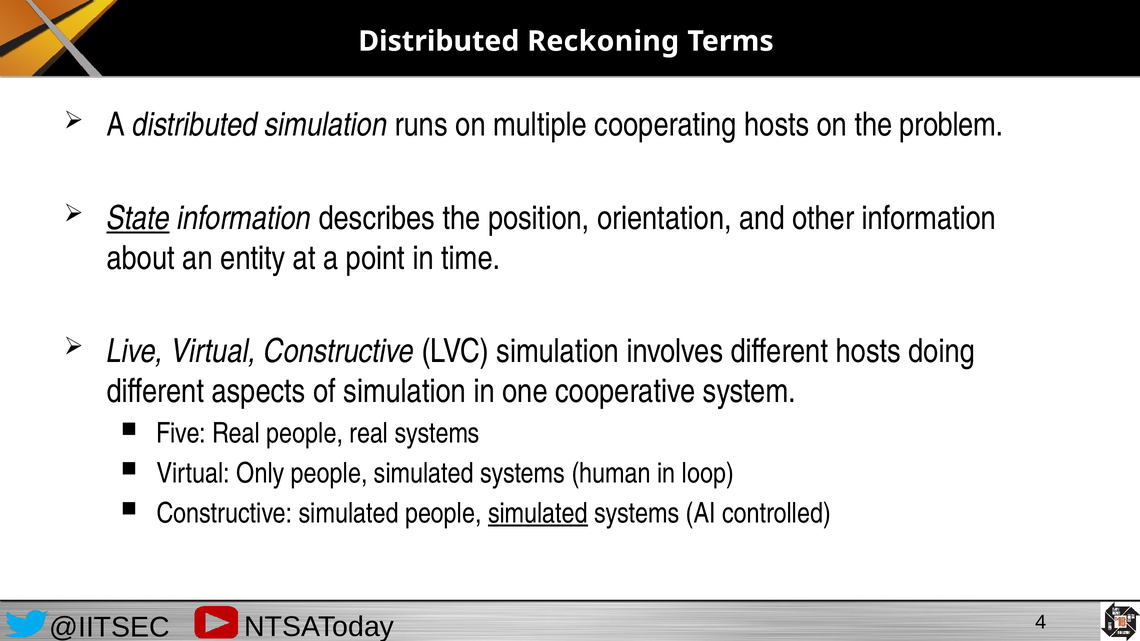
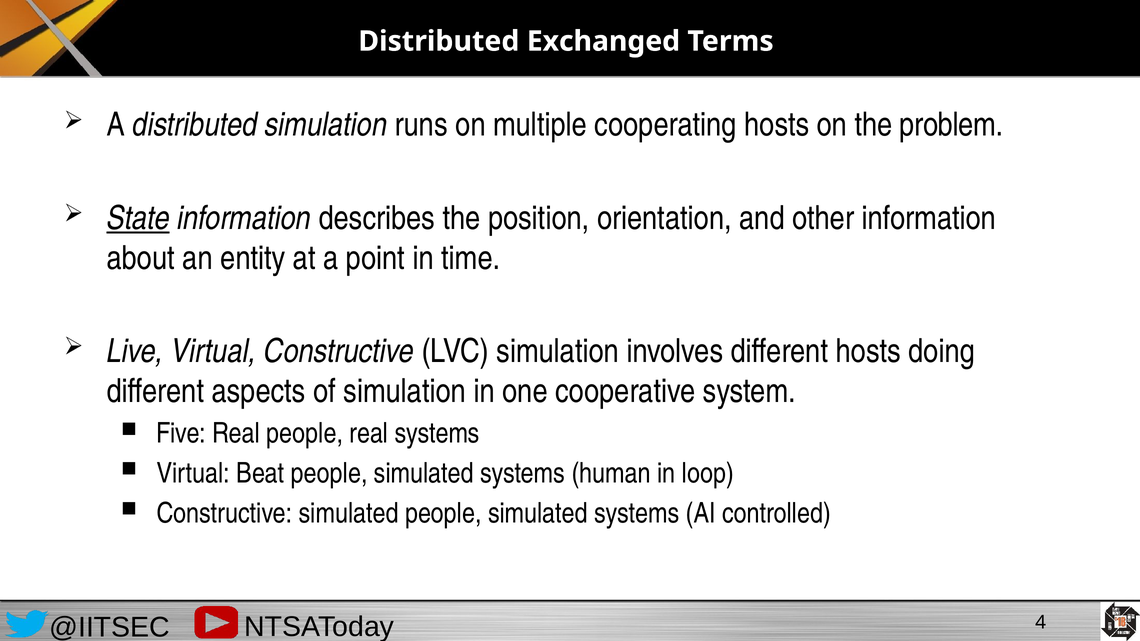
Reckoning: Reckoning -> Exchanged (603, 41)
Only: Only -> Beat (260, 474)
simulated underline: present -> none (538, 513)
